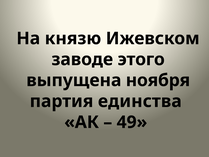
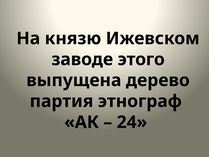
ноября: ноября -> дерево (158, 80)
единства: единства -> этнограф (140, 101)
49: 49 -> 24 (132, 122)
